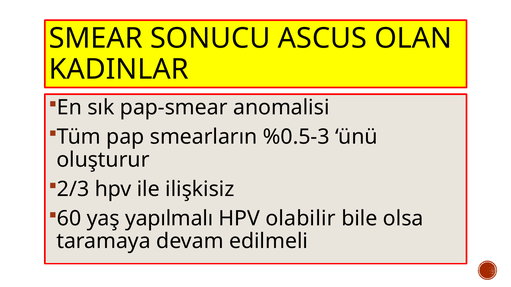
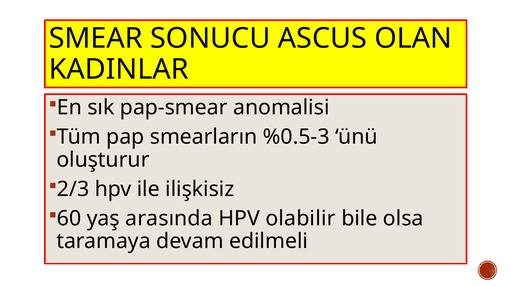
yapılmalı: yapılmalı -> arasında (169, 219)
